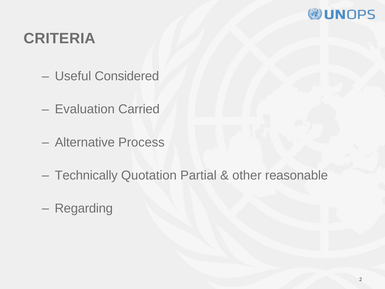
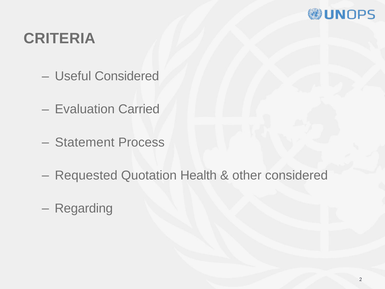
Alternative: Alternative -> Statement (85, 142)
Technically: Technically -> Requested (86, 175)
Partial: Partial -> Health (199, 175)
other reasonable: reasonable -> considered (296, 175)
